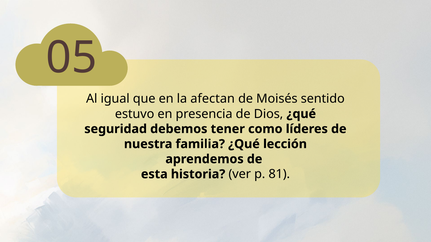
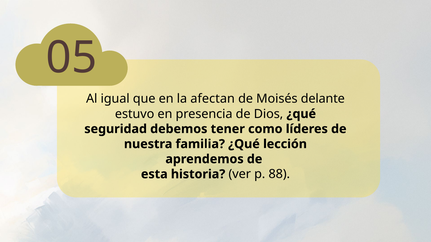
sentido: sentido -> delante (323, 99)
81: 81 -> 88 (279, 174)
